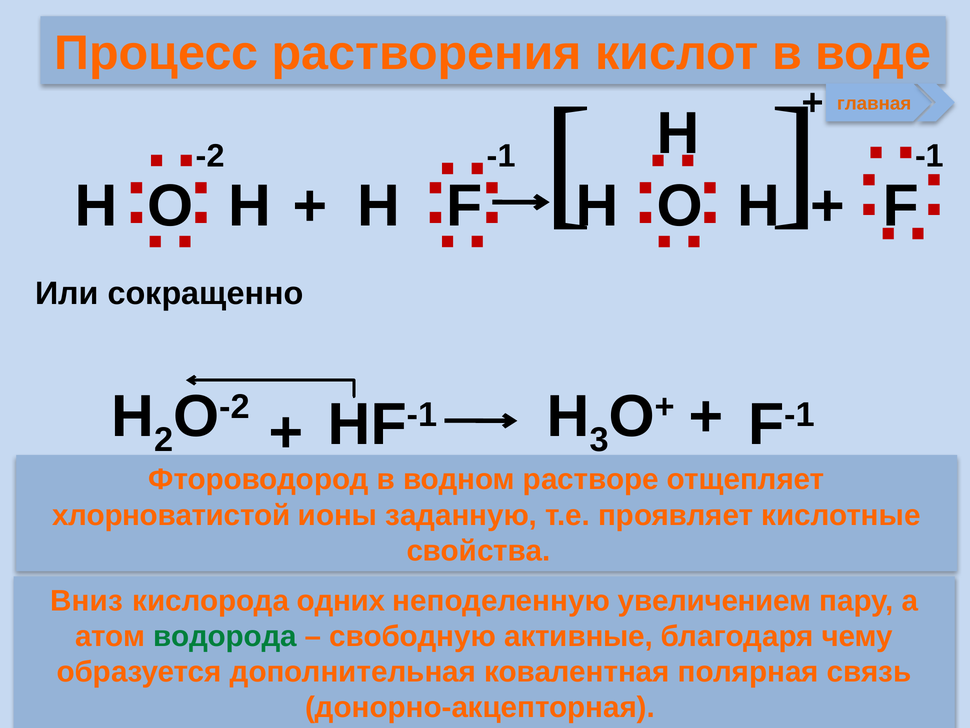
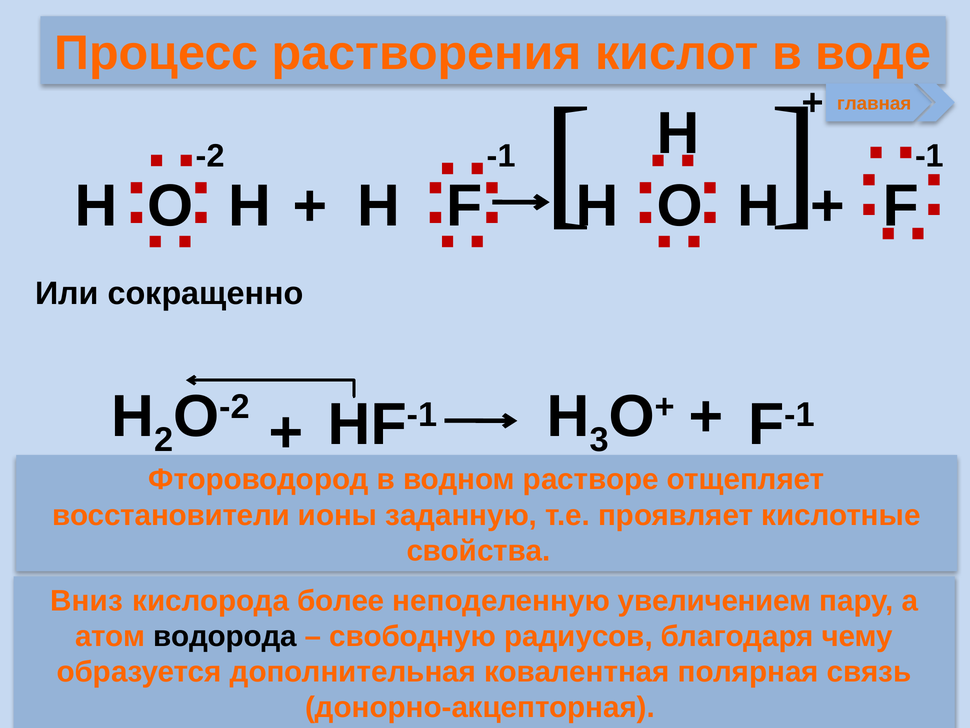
хлорноватистой: хлорноватистой -> восстановители (171, 515)
одних: одних -> более (341, 601)
водорода colour: green -> black (225, 636)
активные: активные -> радиусов (579, 636)
